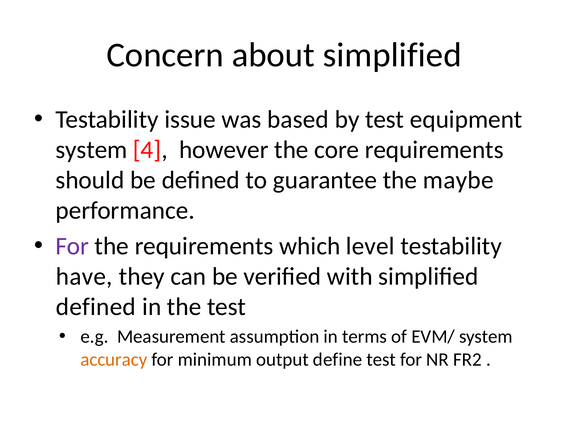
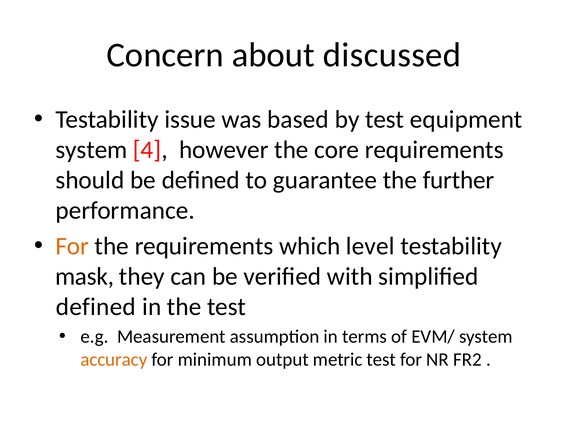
about simplified: simplified -> discussed (392, 55)
maybe: maybe -> further (459, 180)
For colour: purple -> orange (72, 246)
have: have -> mask (84, 276)
define: define -> metric (338, 359)
